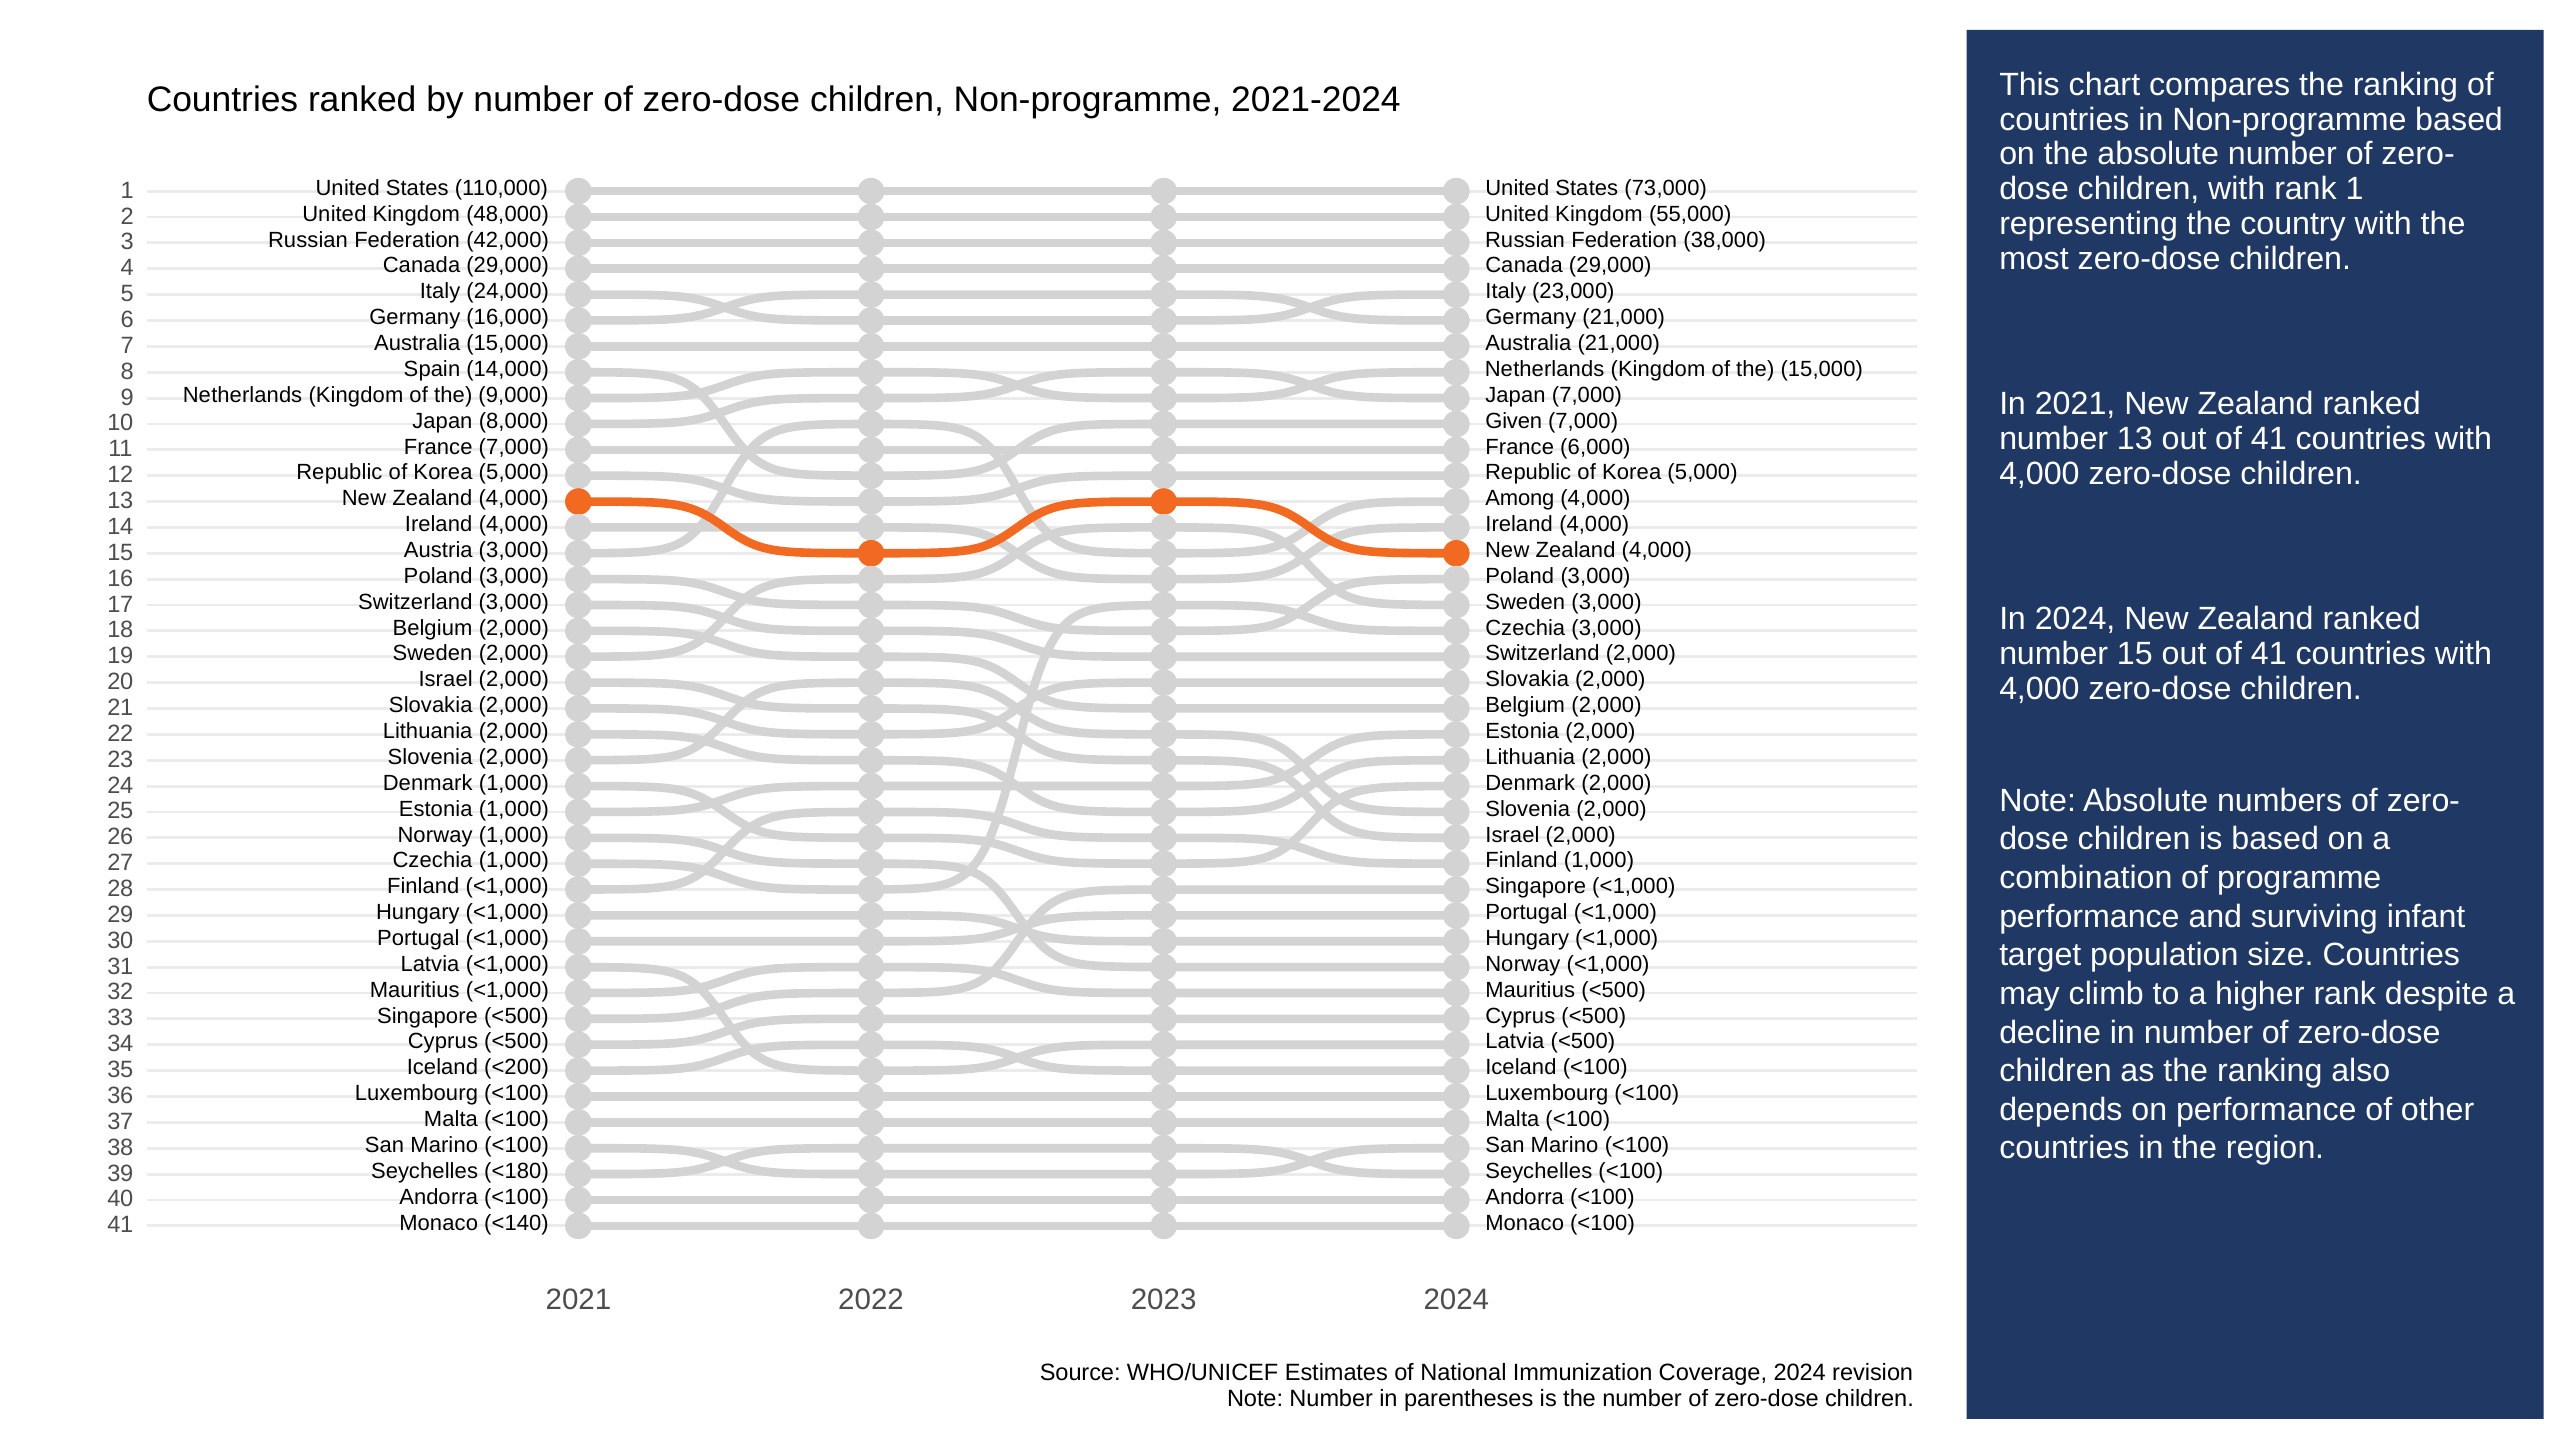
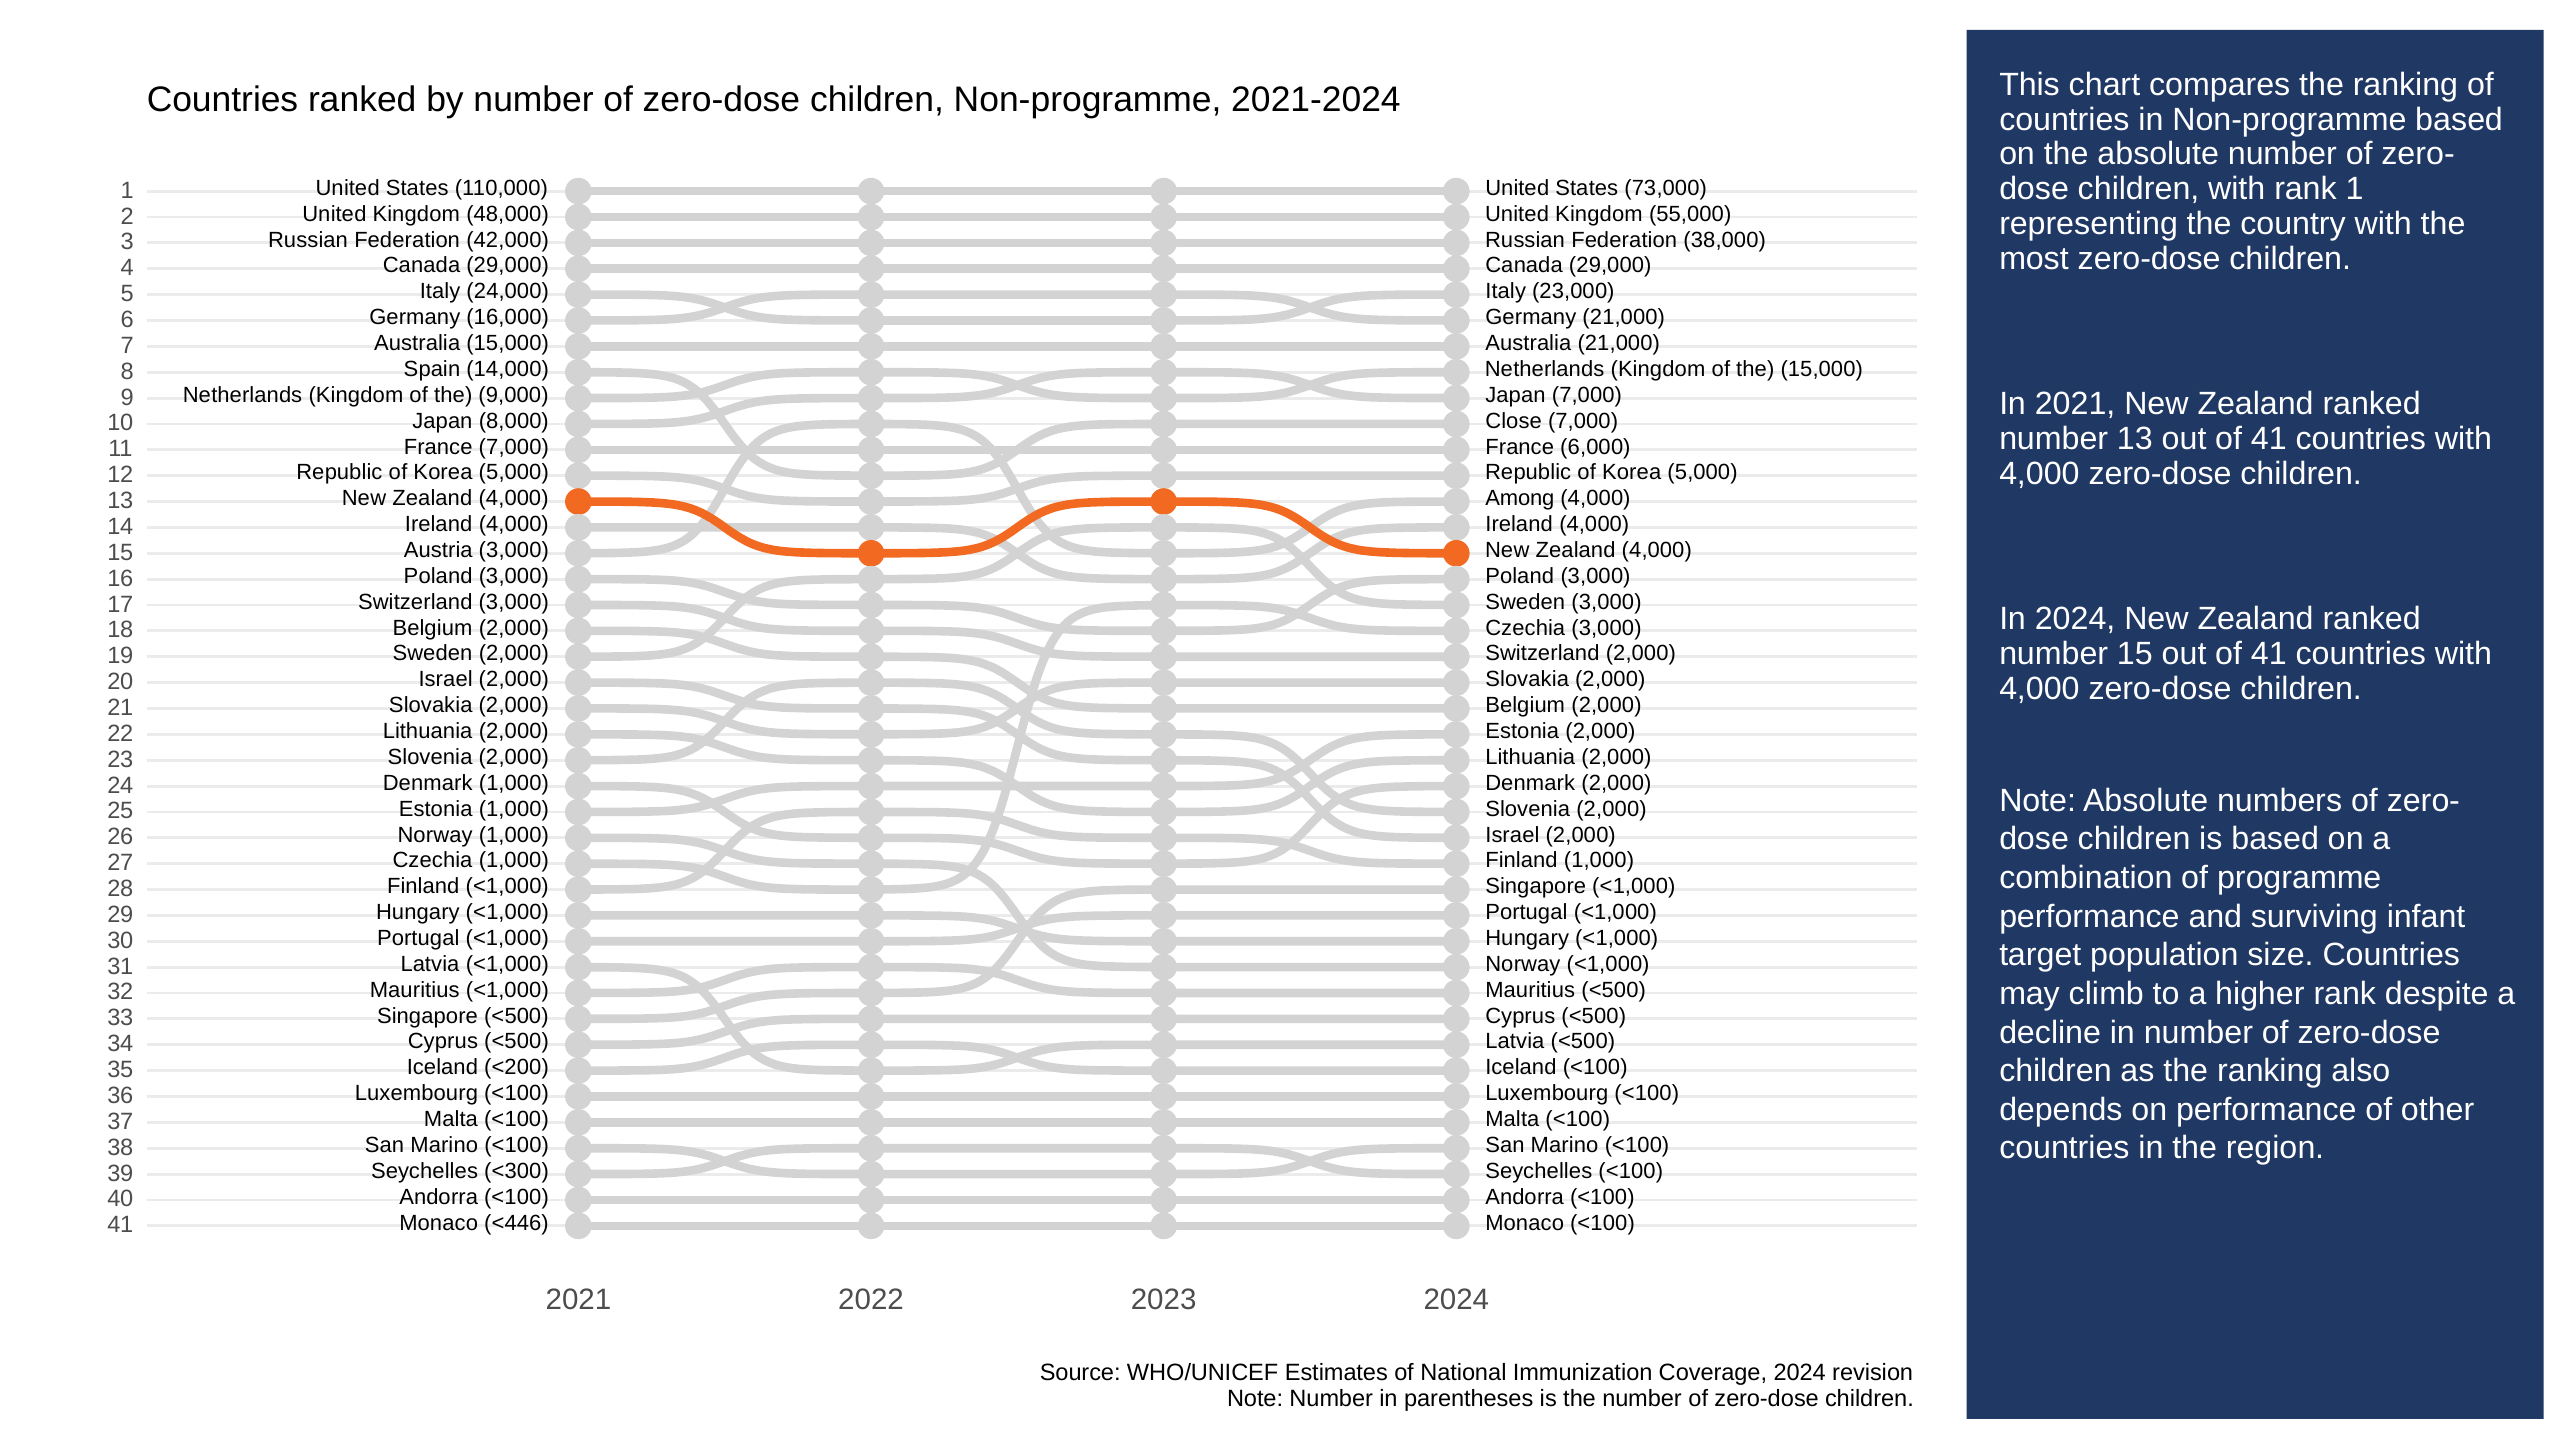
Given: Given -> Close (1514, 421)
<180: <180 -> <300 (517, 1171)
<140: <140 -> <446 (516, 1223)
